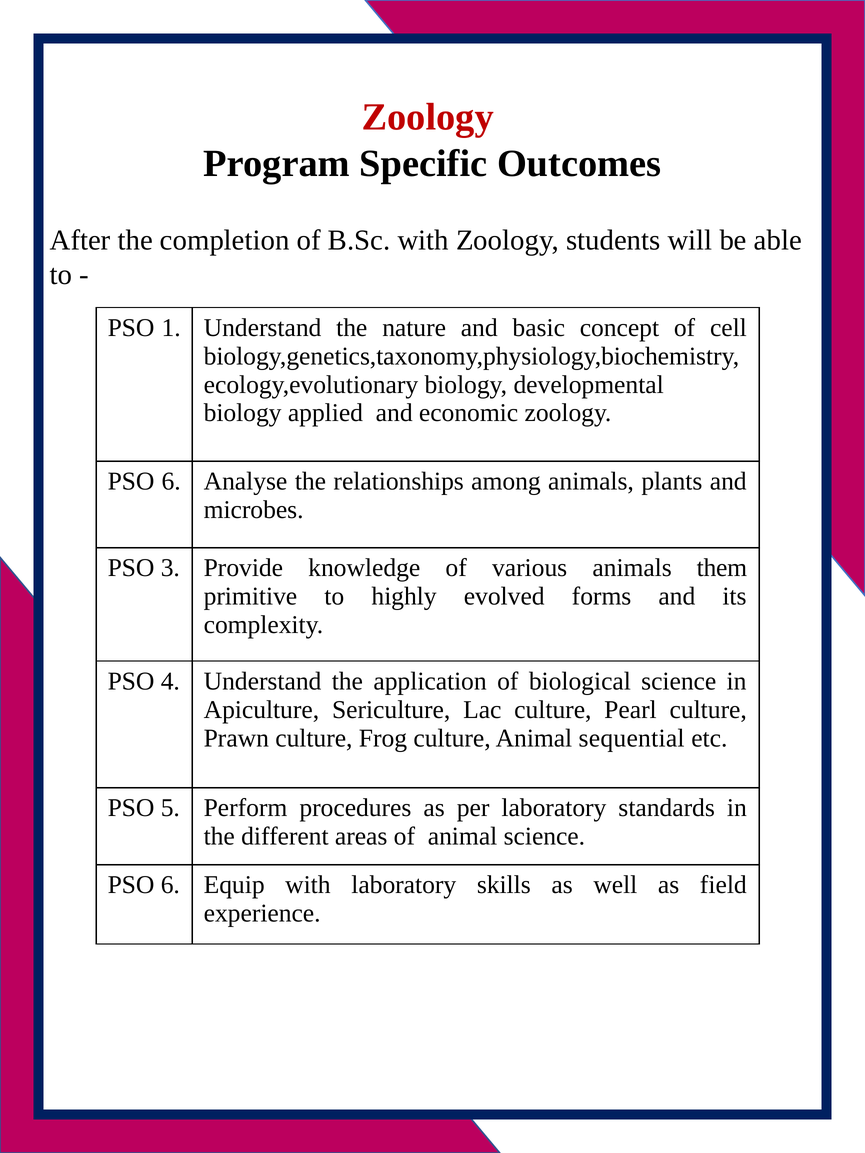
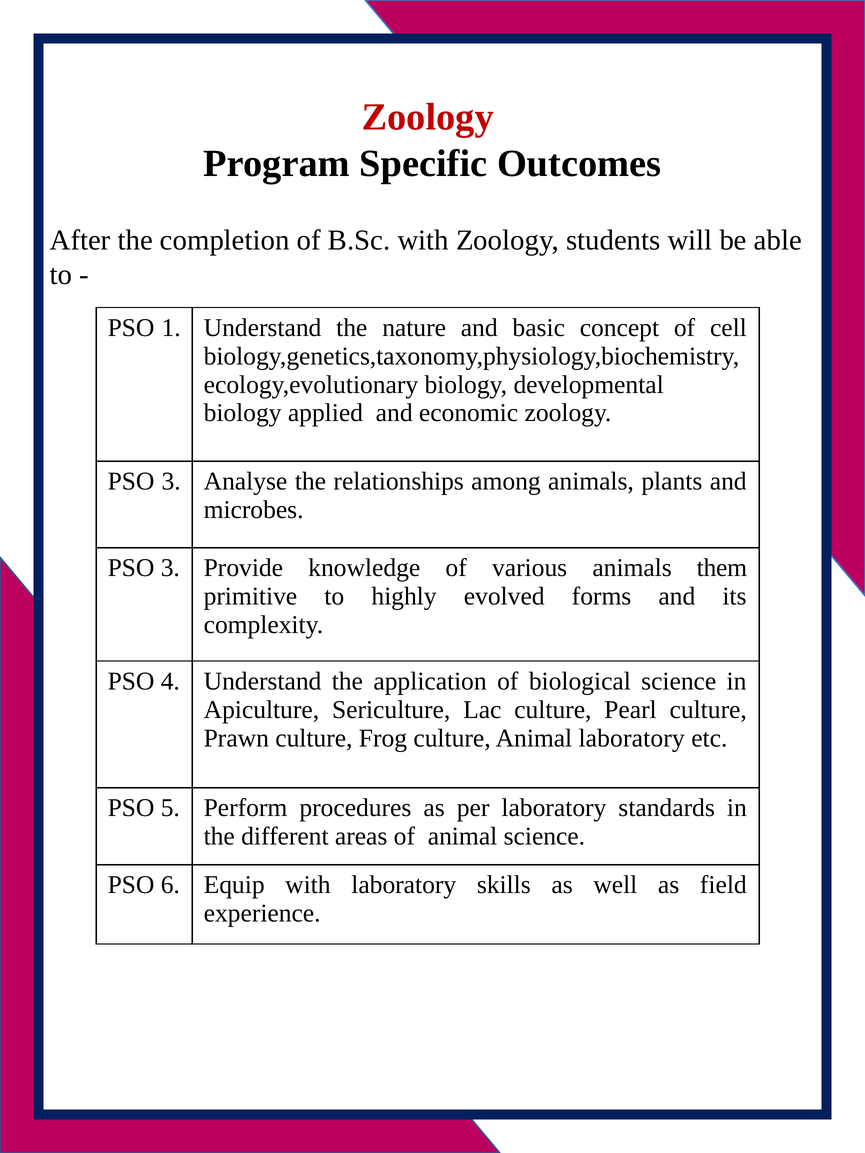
6: 6 -> 3 (171, 481)
Animal sequential: sequential -> laboratory (632, 738)
